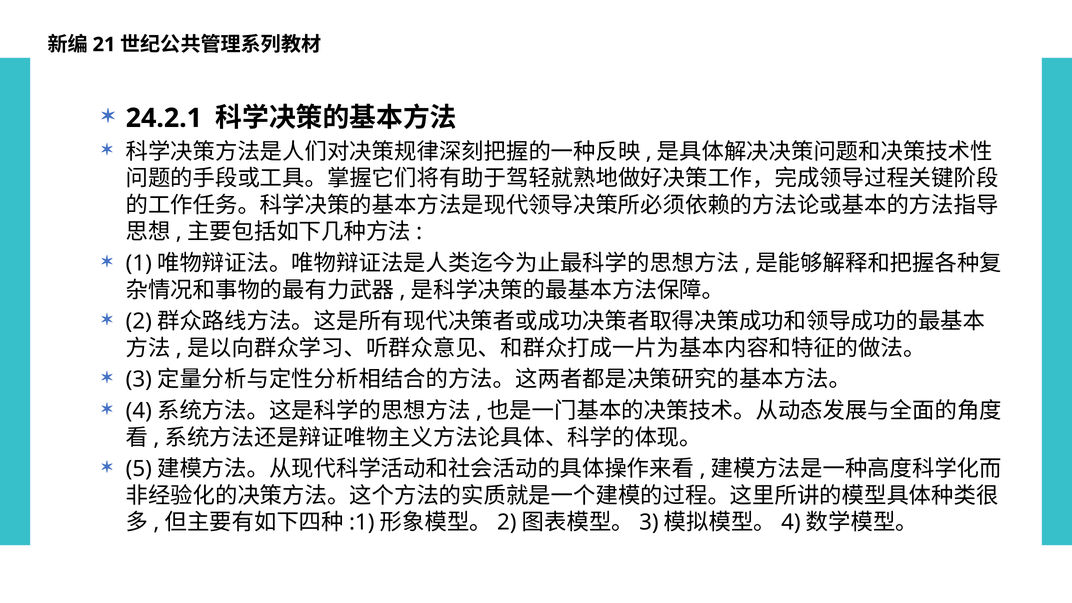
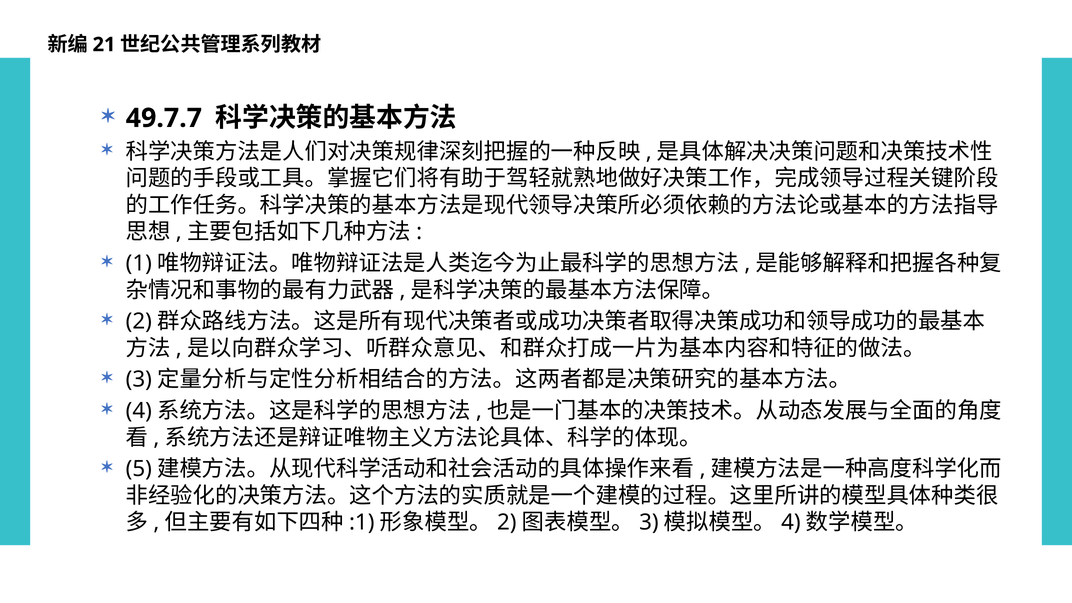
24.2.1: 24.2.1 -> 49.7.7 (164, 118)
